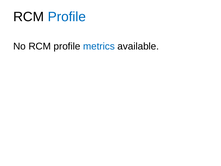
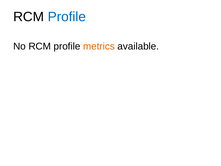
metrics colour: blue -> orange (99, 46)
